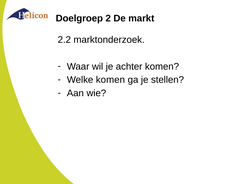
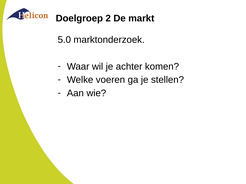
2.2: 2.2 -> 5.0 (64, 40)
Welke komen: komen -> voeren (110, 80)
